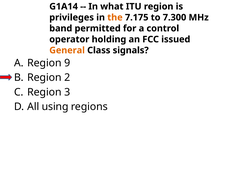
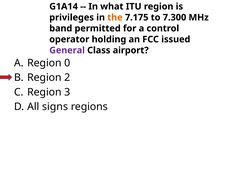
General colour: orange -> purple (67, 50)
signals: signals -> airport (131, 50)
9: 9 -> 0 (67, 63)
using: using -> signs (55, 107)
